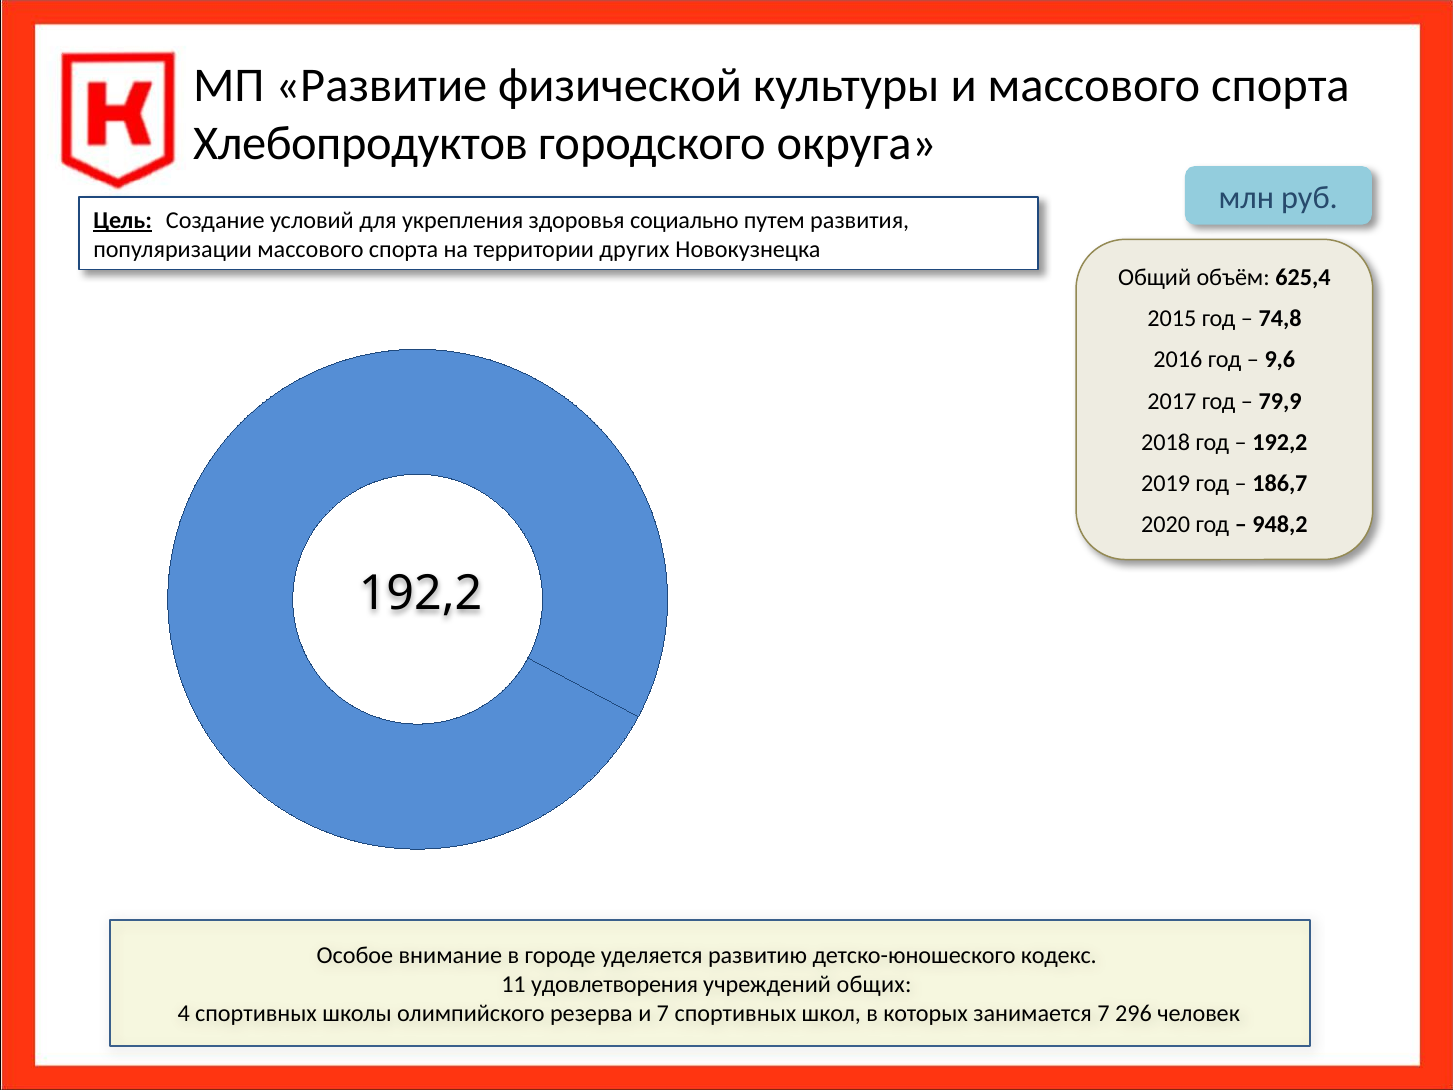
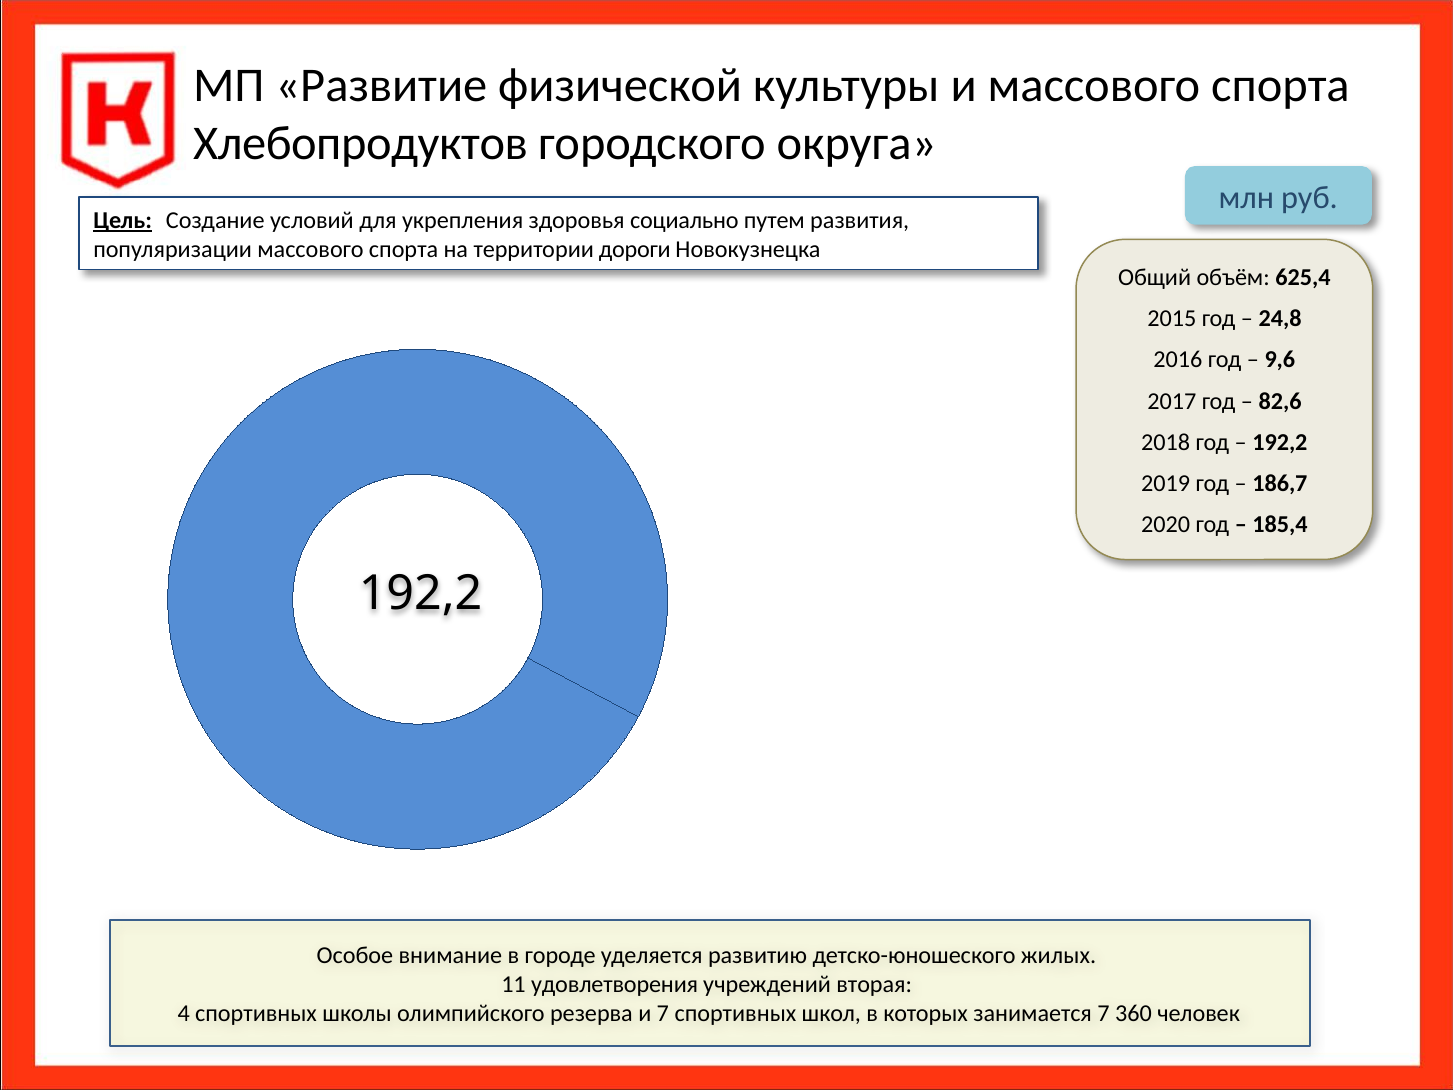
других: других -> дороги (635, 249)
74,8: 74,8 -> 24,8 (1280, 319)
79,9: 79,9 -> 82,6 (1280, 401)
948,2: 948,2 -> 185,4 (1280, 525)
кодекс: кодекс -> жилых (1059, 955)
общих: общих -> вторая (874, 985)
296: 296 -> 360 (1133, 1014)
